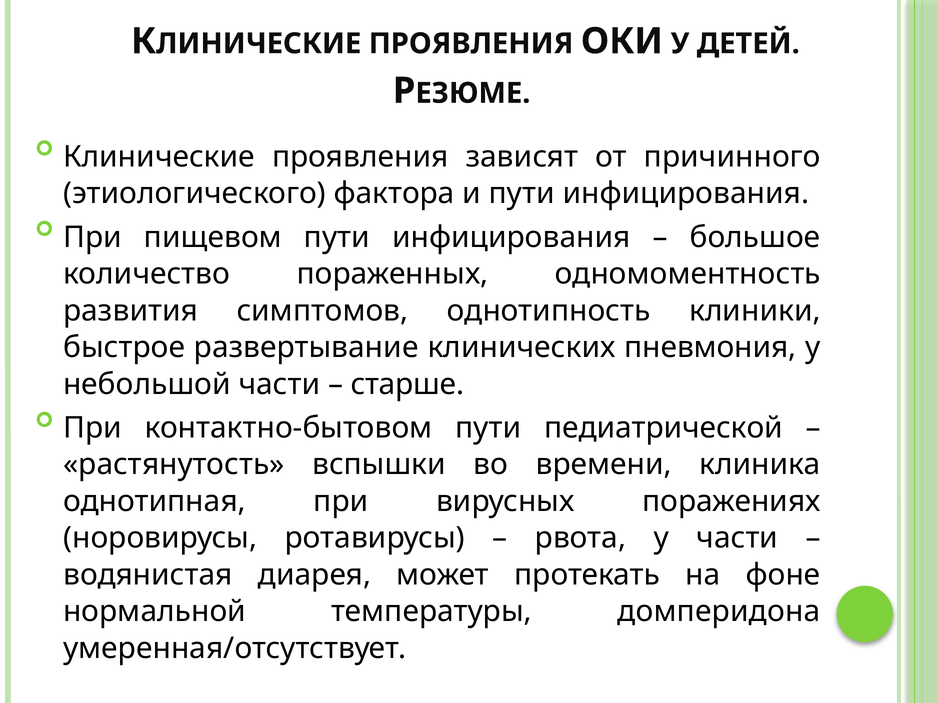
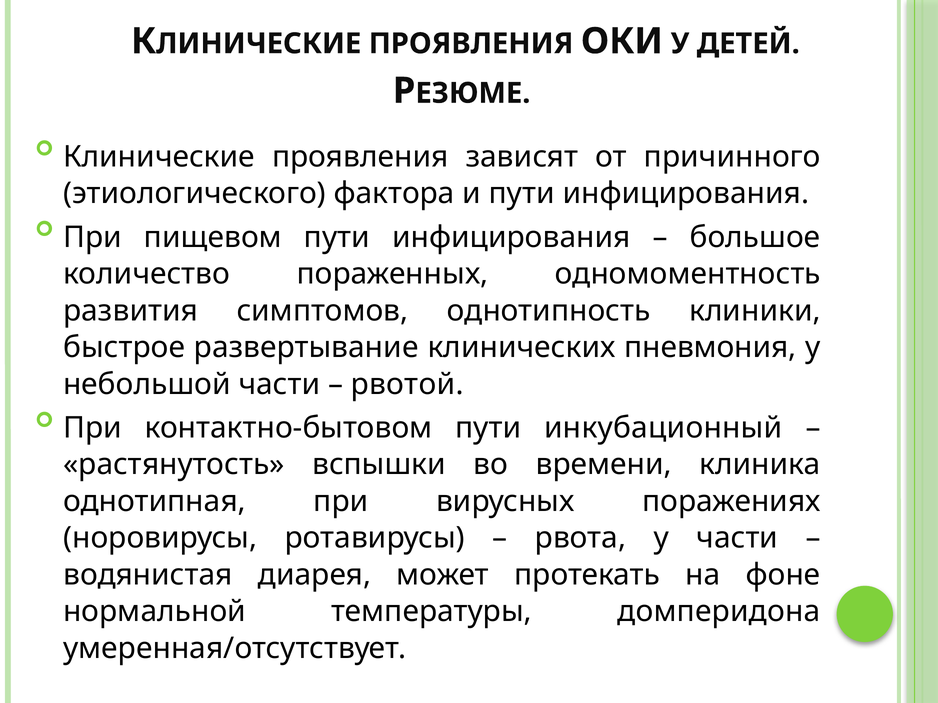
старше: старше -> рвотой (407, 384)
педиатрической: педиатрической -> инкубационный (663, 428)
